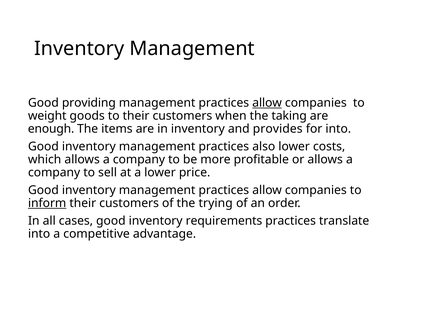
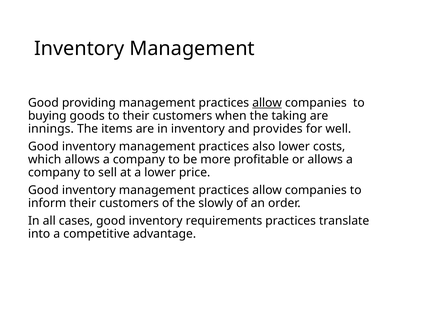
weight: weight -> buying (47, 116)
enough: enough -> innings (51, 129)
for into: into -> well (338, 129)
inform underline: present -> none (47, 203)
trying: trying -> slowly (216, 203)
